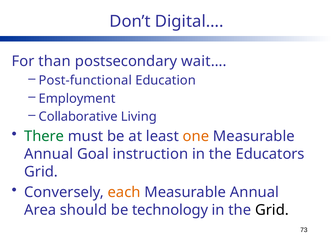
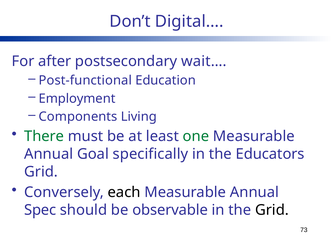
than: than -> after (55, 62)
Collaborative: Collaborative -> Components (78, 117)
one colour: orange -> green (196, 137)
instruction: instruction -> specifically (150, 154)
each colour: orange -> black (124, 193)
Area: Area -> Spec (40, 211)
technology: technology -> observable (170, 211)
